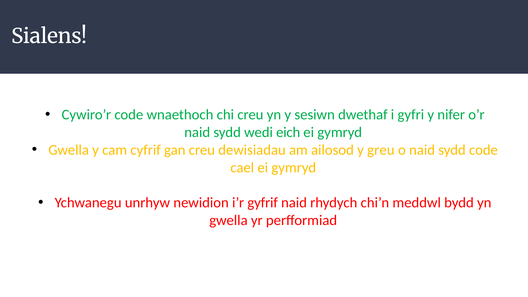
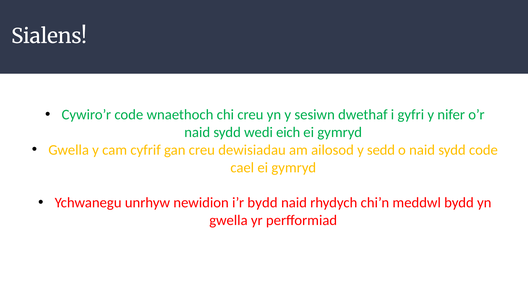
greu: greu -> sedd (381, 150)
i’r gyfrif: gyfrif -> bydd (263, 203)
